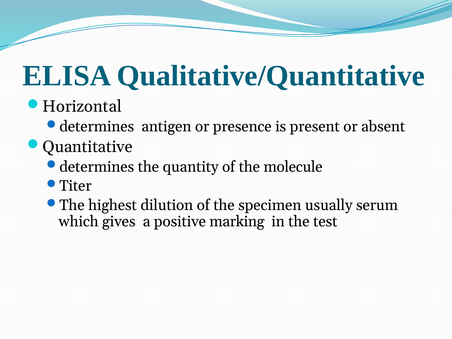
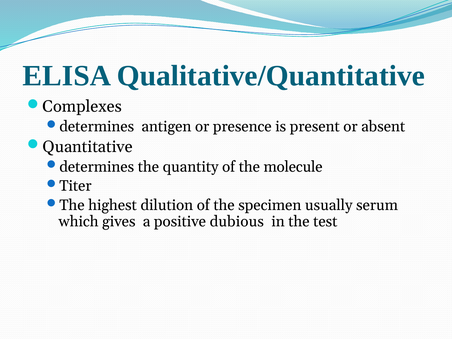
Horizontal: Horizontal -> Complexes (82, 107)
marking: marking -> dubious (237, 222)
